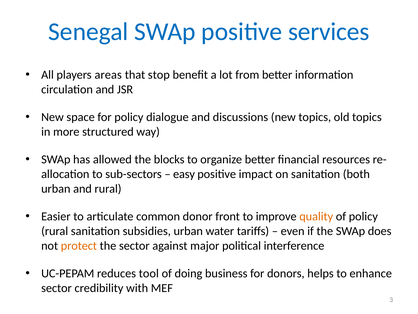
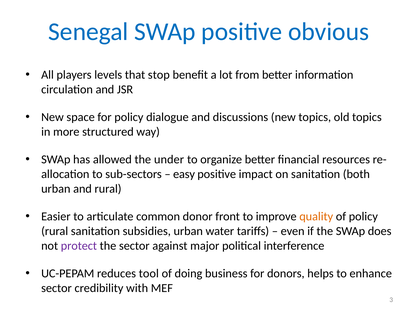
services: services -> obvious (329, 32)
areas: areas -> levels (108, 75)
blocks: blocks -> under (169, 159)
protect colour: orange -> purple (79, 245)
